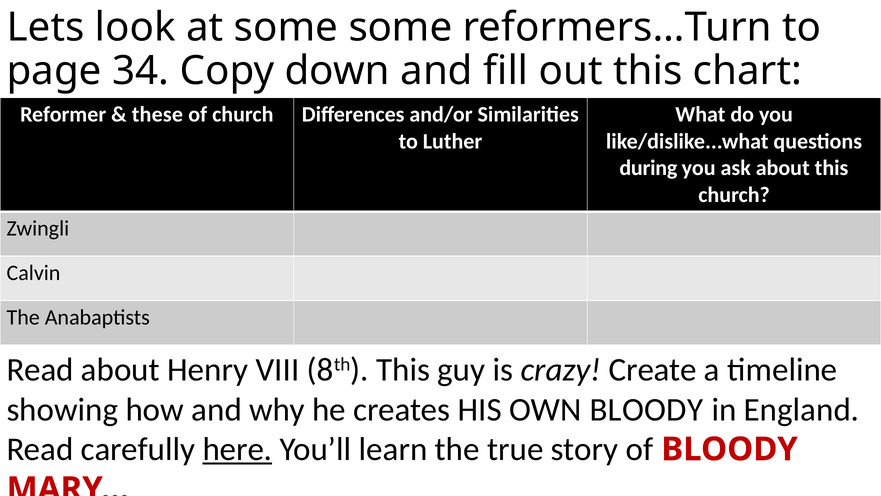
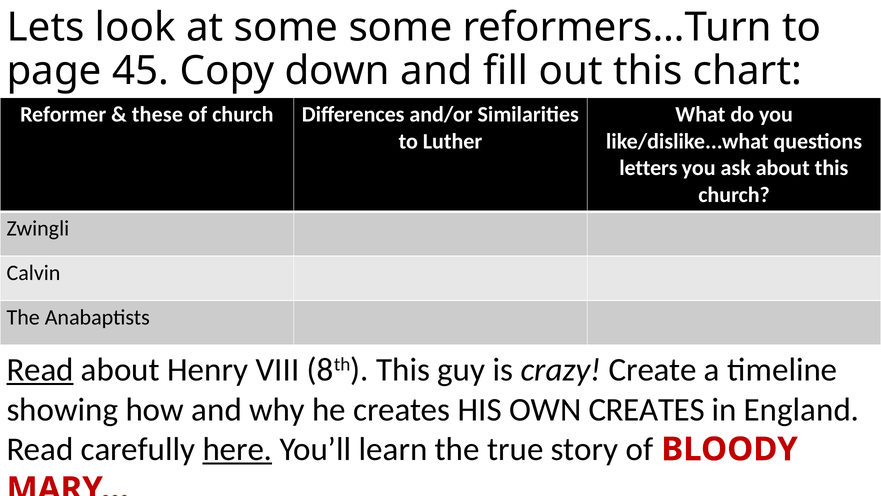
34: 34 -> 45 (141, 71)
during: during -> letters (648, 168)
Read underline: none -> present (40, 370)
OWN BLOODY: BLOODY -> CREATES (647, 409)
